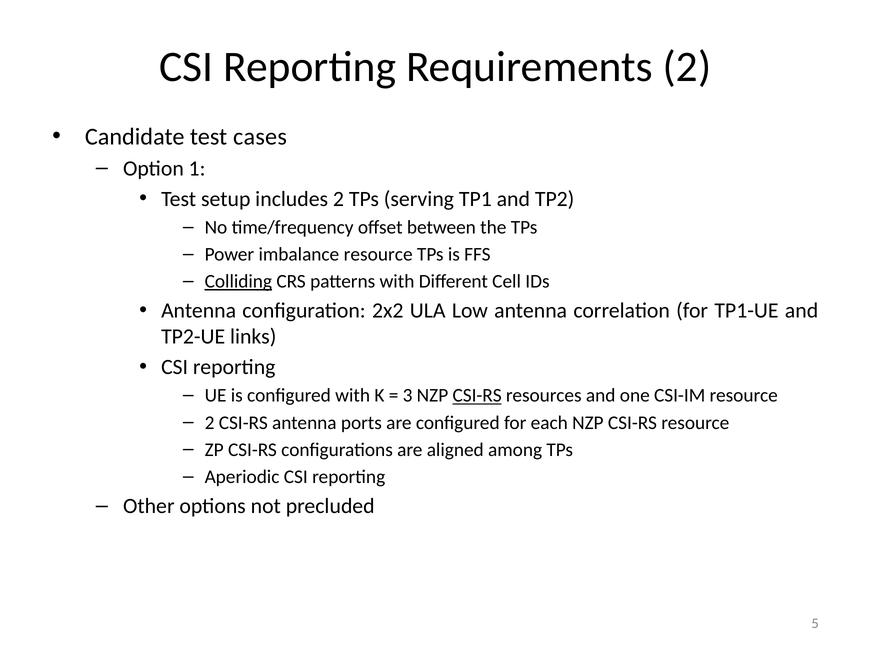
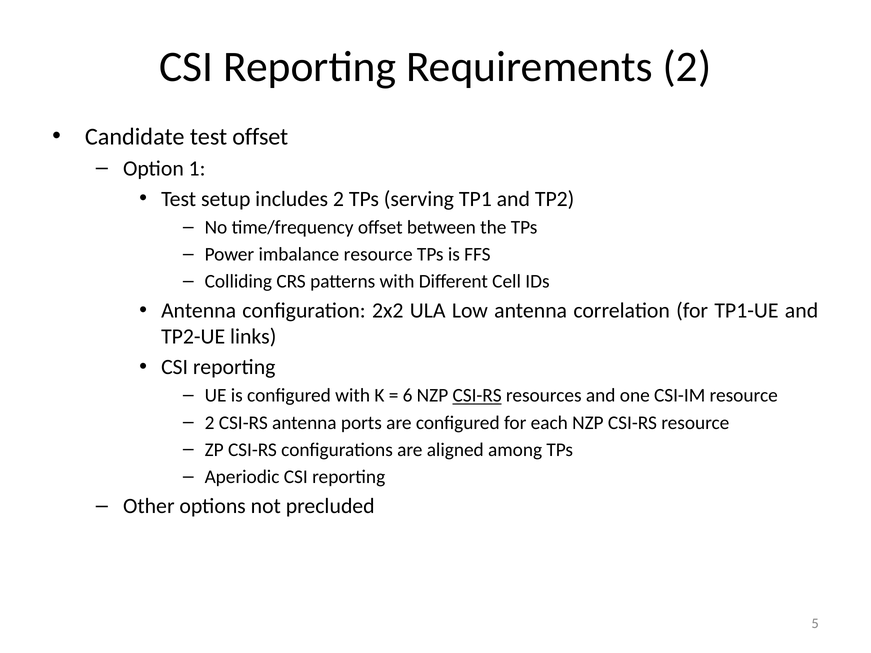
test cases: cases -> offset (260, 137)
Colliding underline: present -> none (238, 282)
3: 3 -> 6 (408, 396)
